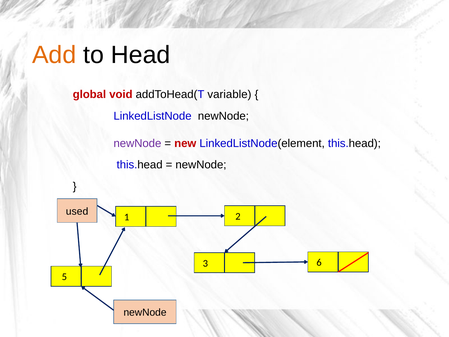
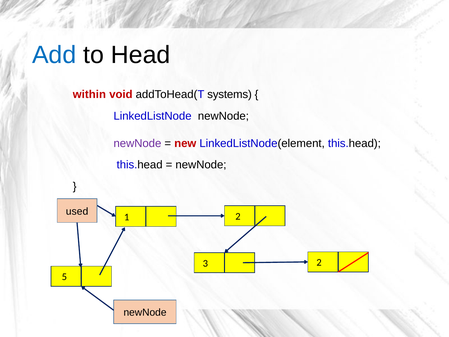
Add colour: orange -> blue (54, 55)
global: global -> within (89, 94)
variable: variable -> systems (230, 94)
3 6: 6 -> 2 (319, 262)
